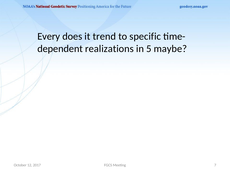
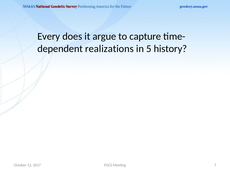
trend: trend -> argue (104, 36)
specific: specific -> capture (145, 36)
maybe: maybe -> history (170, 49)
